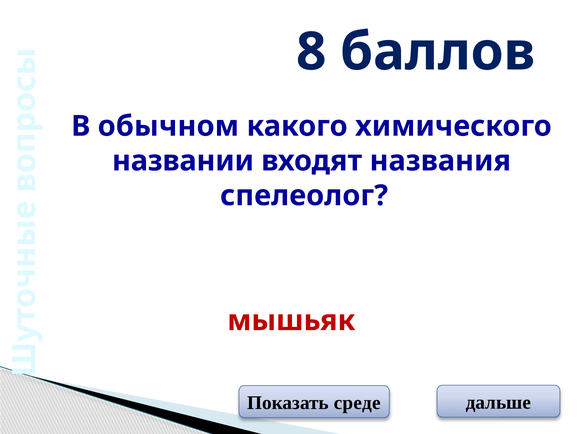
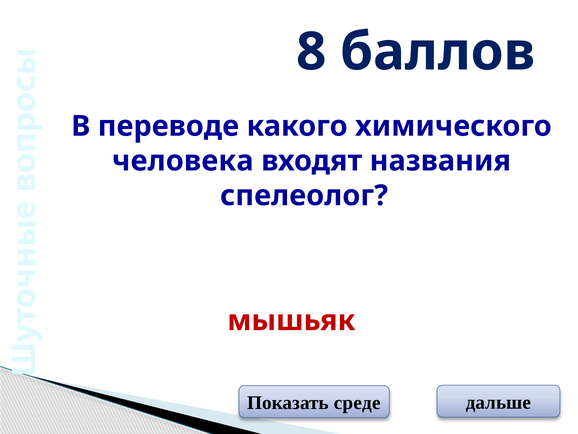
обычном: обычном -> переводе (168, 126)
названии: названии -> человека (183, 161)
